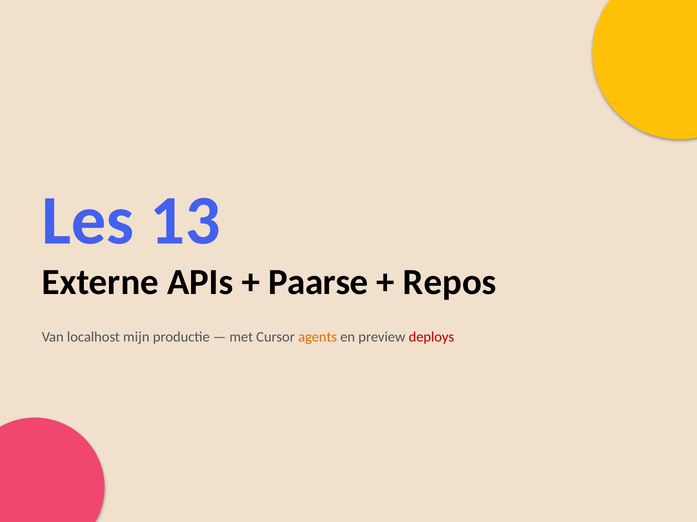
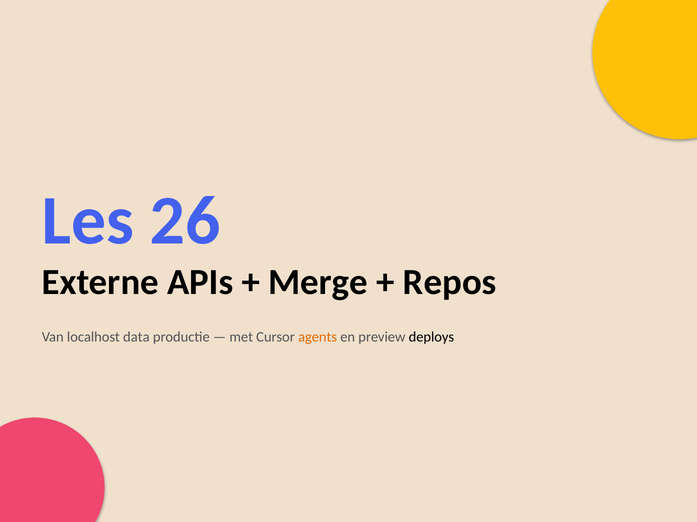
13: 13 -> 26 (185, 221)
Paarse: Paarse -> Merge (318, 283)
mijn: mijn -> data (136, 337)
deploys colour: red -> black (431, 337)
